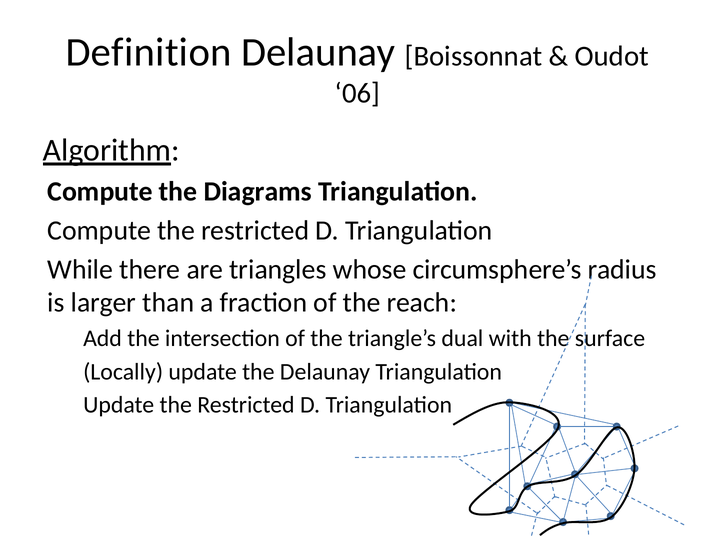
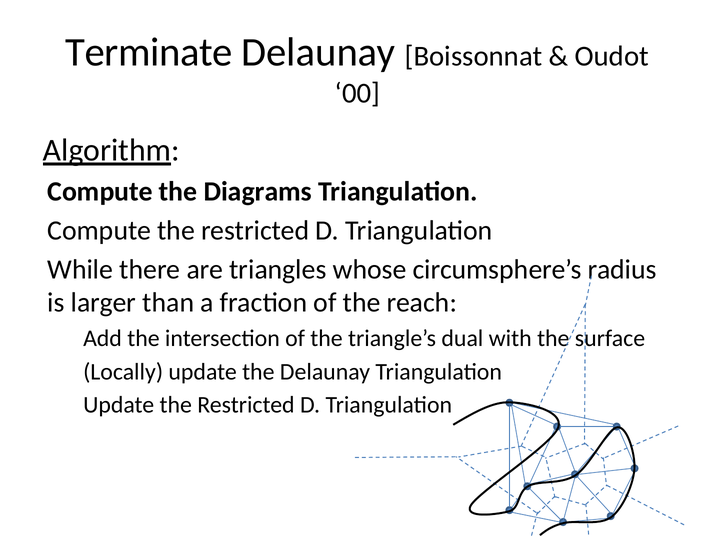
Definition: Definition -> Terminate (149, 52)
06: 06 -> 00 (357, 93)
